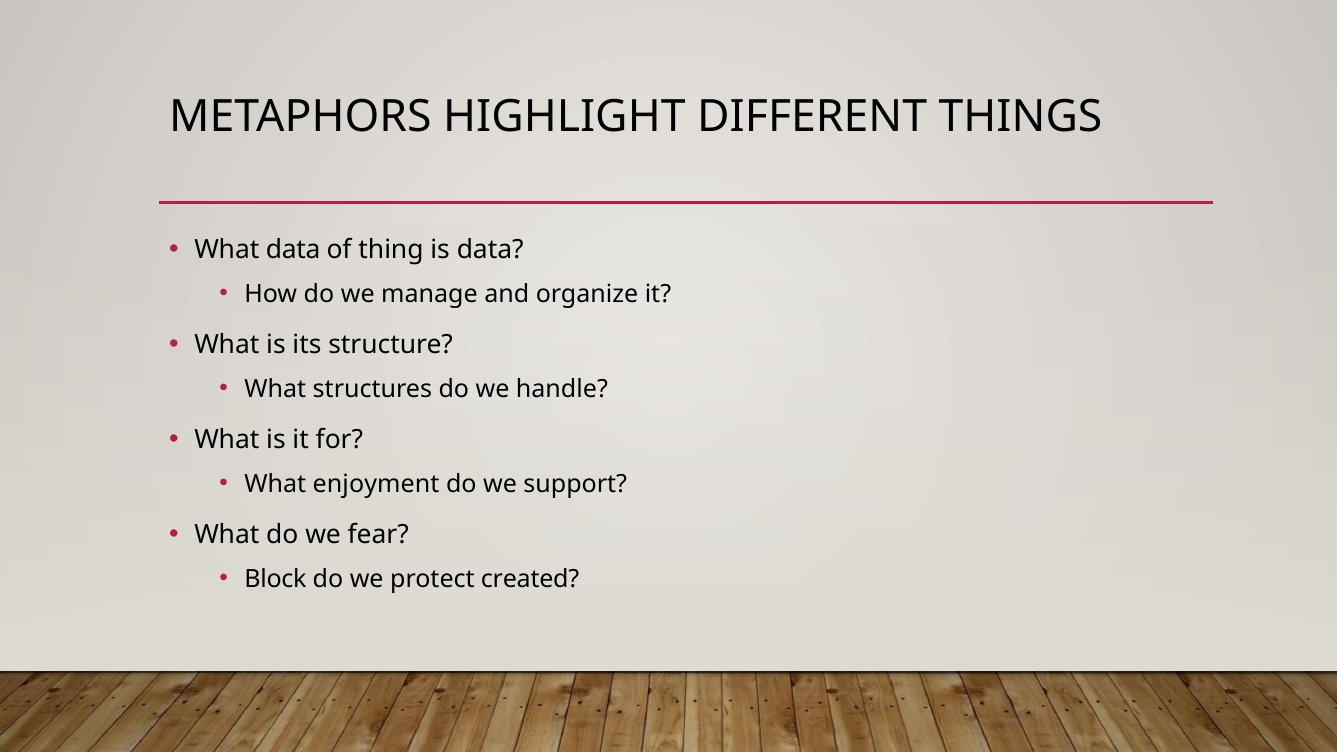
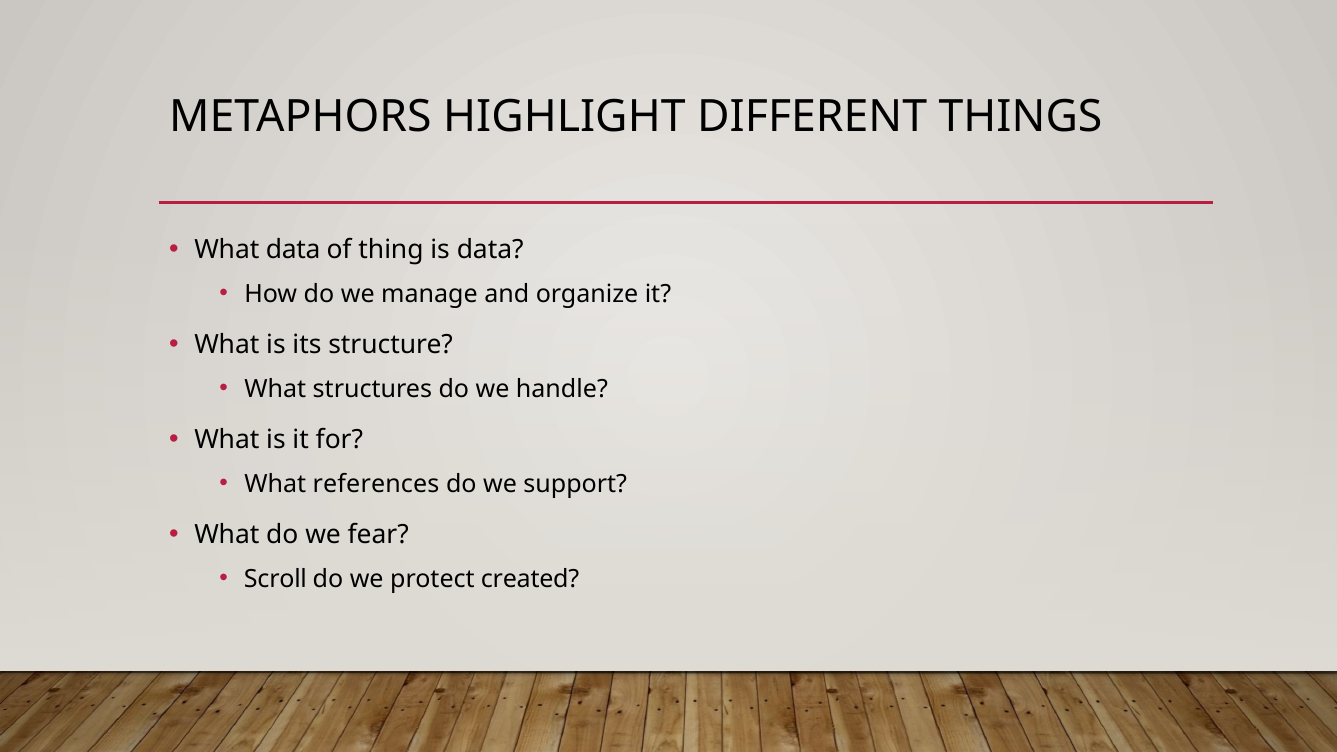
enjoyment: enjoyment -> references (376, 484)
Block: Block -> Scroll (275, 579)
